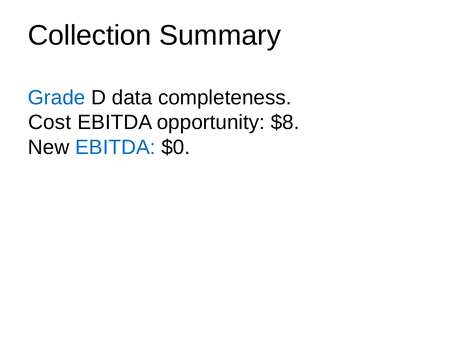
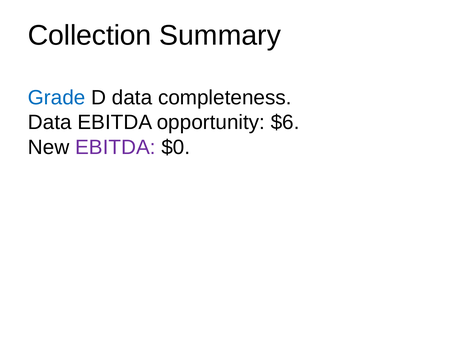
Cost: Cost -> Data (50, 123)
$8: $8 -> $6 (285, 123)
EBITDA colour: blue -> purple (115, 147)
